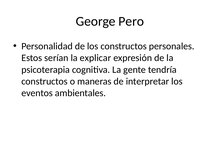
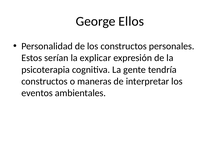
Pero: Pero -> Ellos (131, 21)
